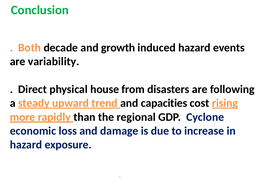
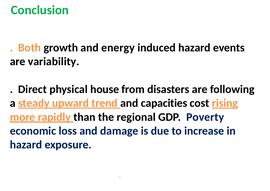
decade: decade -> growth (61, 48)
growth: growth -> energy (118, 48)
Cyclone: Cyclone -> Poverty (205, 117)
